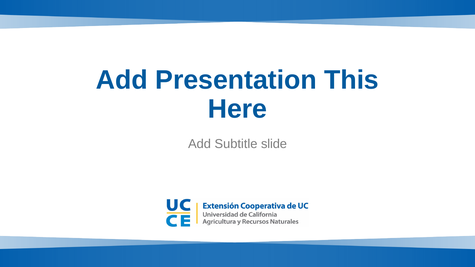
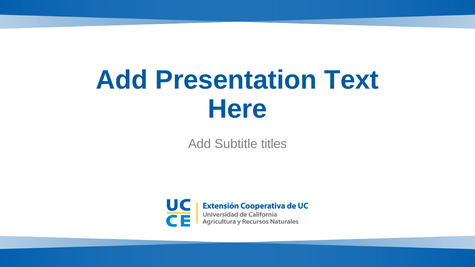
This: This -> Text (352, 80)
slide: slide -> titles (274, 144)
